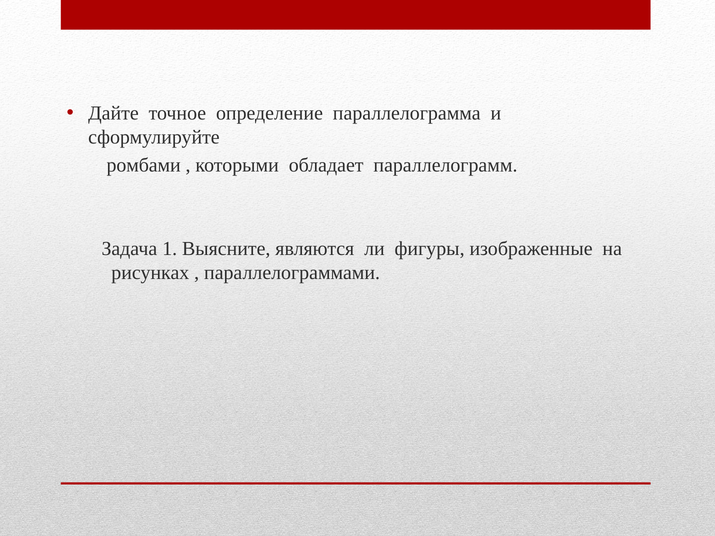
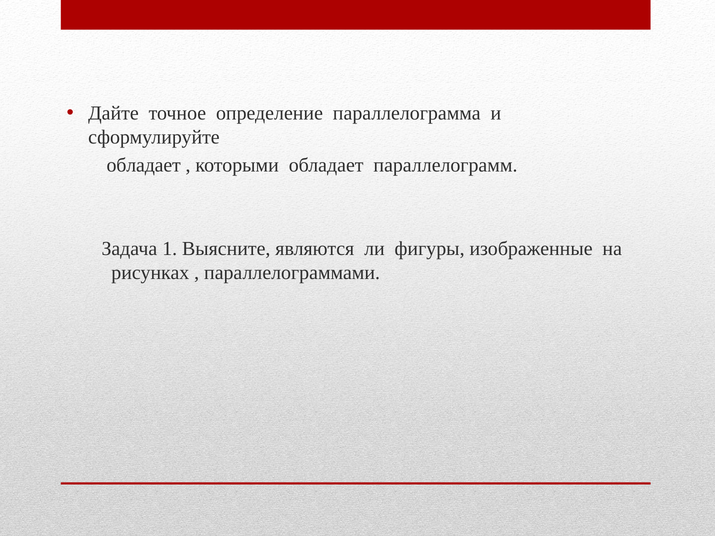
ромбами: ромбами -> обладает (144, 165)
